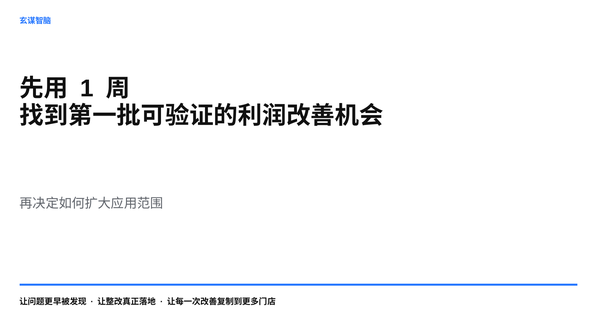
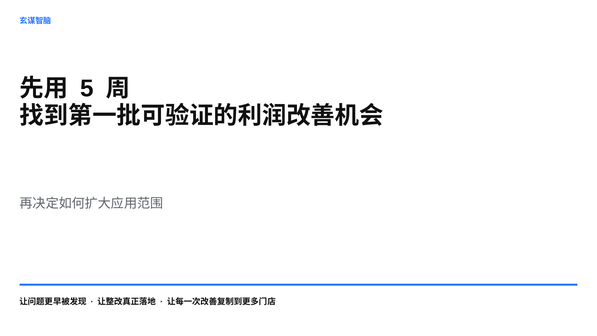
1: 1 -> 5 (87, 89)
